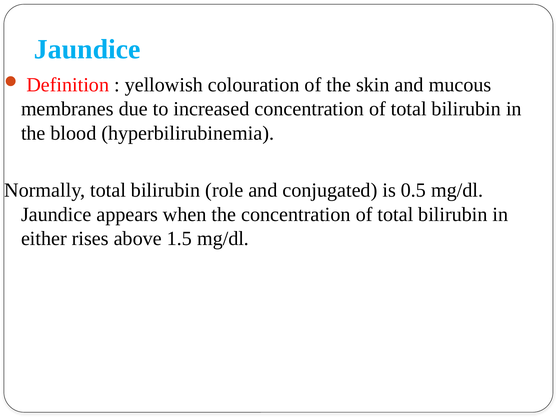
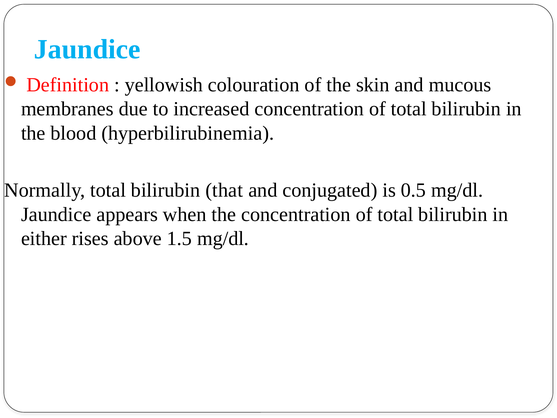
role: role -> that (224, 190)
